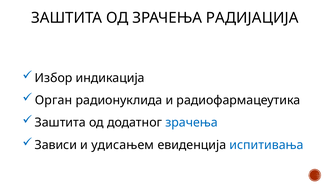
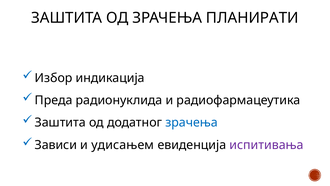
РАДИЈАЦИЈА: РАДИЈАЦИЈА -> ПЛАНИРАТИ (252, 18)
Орган: Орган -> Преда (54, 100)
испитивања colour: blue -> purple (266, 145)
